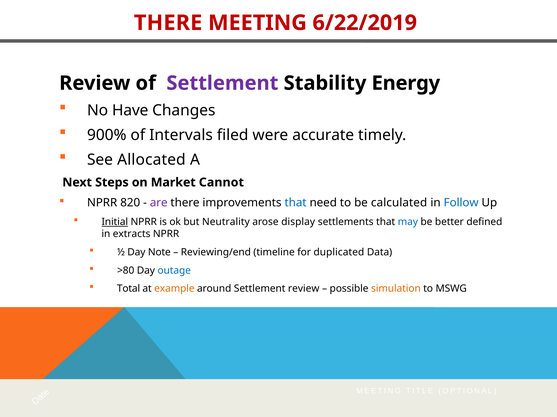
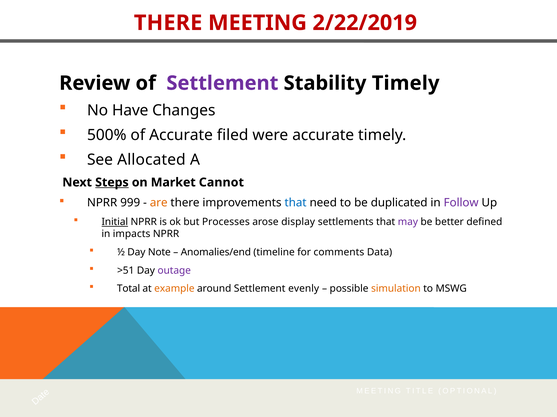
6/22/2019: 6/22/2019 -> 2/22/2019 (365, 23)
Stability Energy: Energy -> Timely (406, 83)
900%: 900% -> 500% (107, 135)
of Intervals: Intervals -> Accurate (181, 135)
Steps underline: none -> present (112, 183)
820: 820 -> 999 (130, 203)
are colour: purple -> orange (159, 203)
calculated: calculated -> duplicated (399, 203)
Follow colour: blue -> purple (461, 203)
Neutrality: Neutrality -> Processes (226, 222)
may colour: blue -> purple (408, 222)
extracts: extracts -> impacts (132, 234)
Reviewing/end: Reviewing/end -> Anomalies/end (216, 253)
duplicated: duplicated -> comments (339, 253)
>80: >80 -> >51 (126, 271)
outage colour: blue -> purple (174, 271)
Settlement review: review -> evenly (304, 289)
